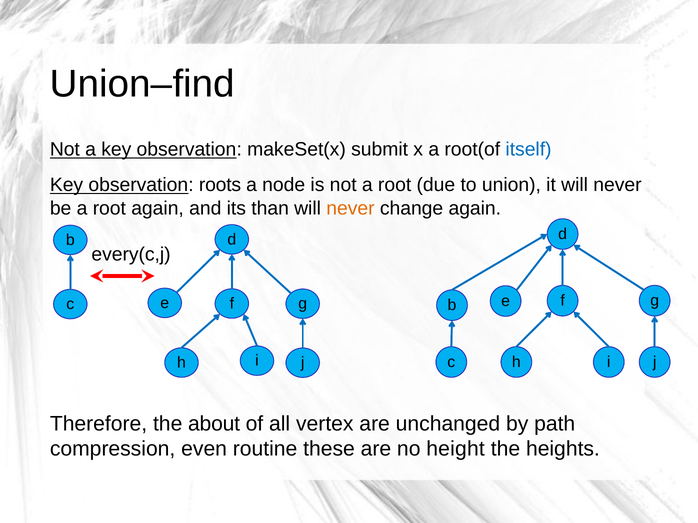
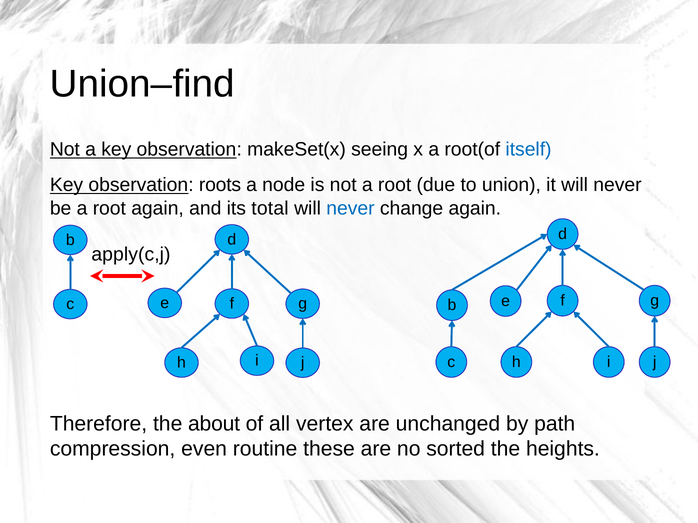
submit: submit -> seeing (380, 149)
than: than -> total (270, 208)
never colour: orange -> blue (350, 208)
every(c,j: every(c,j -> apply(c,j (131, 255)
height: height -> sorted (456, 449)
